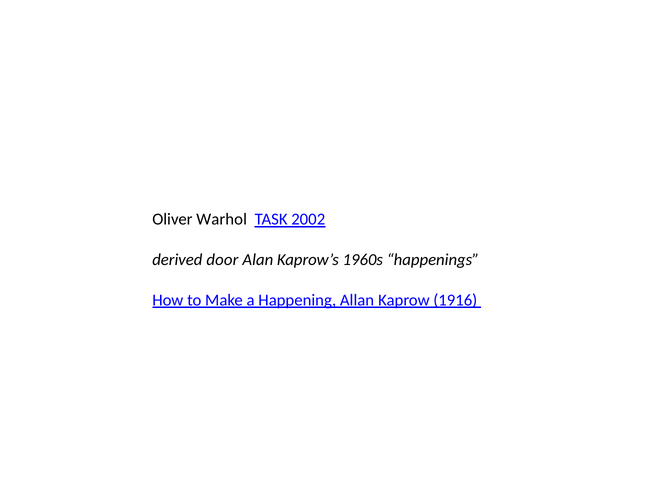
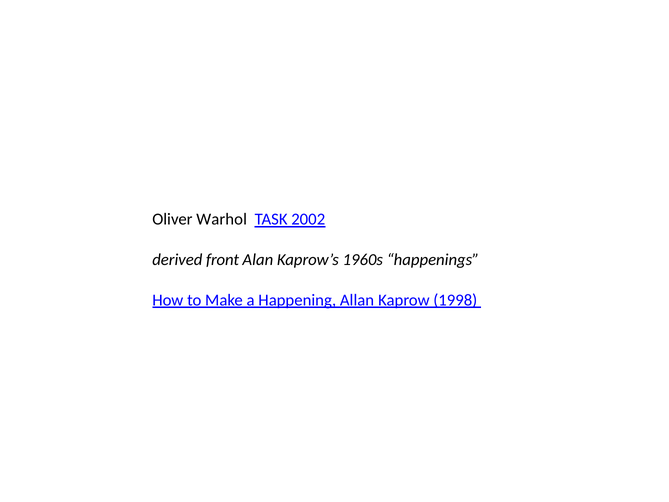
door: door -> front (223, 260)
1916: 1916 -> 1998 (455, 300)
